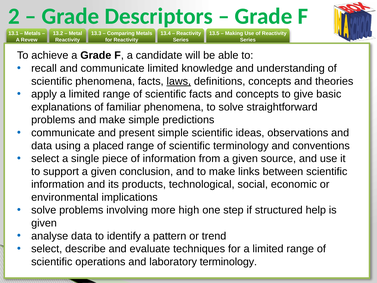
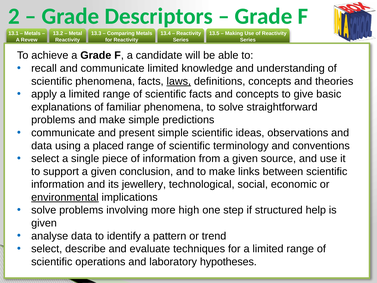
products: products -> jewellery (144, 184)
environmental underline: none -> present (65, 197)
laboratory terminology: terminology -> hypotheses (228, 262)
